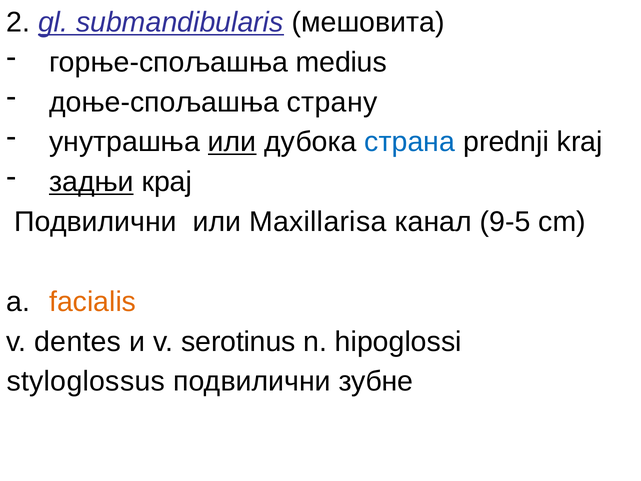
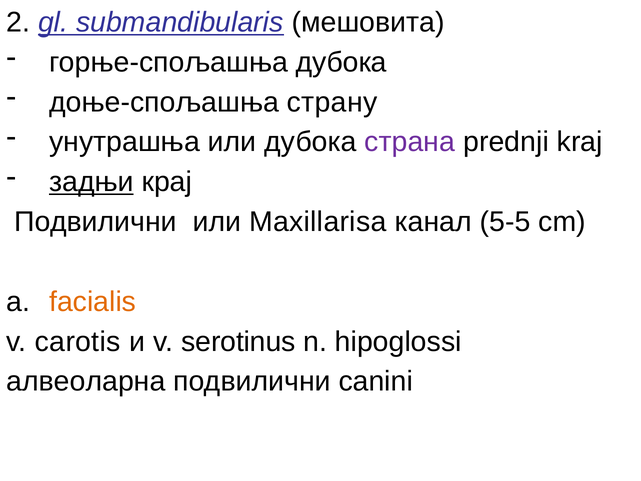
горње-спољашња medius: medius -> дубока (341, 62)
или underline: present -> none (232, 142)
страна colour: blue -> purple (410, 142)
9-5: 9-5 -> 5-5 (505, 222)
dentes: dentes -> carotis (78, 341)
styloglossus: styloglossus -> алвеоларна (86, 381)
зубне: зубне -> canini (376, 381)
